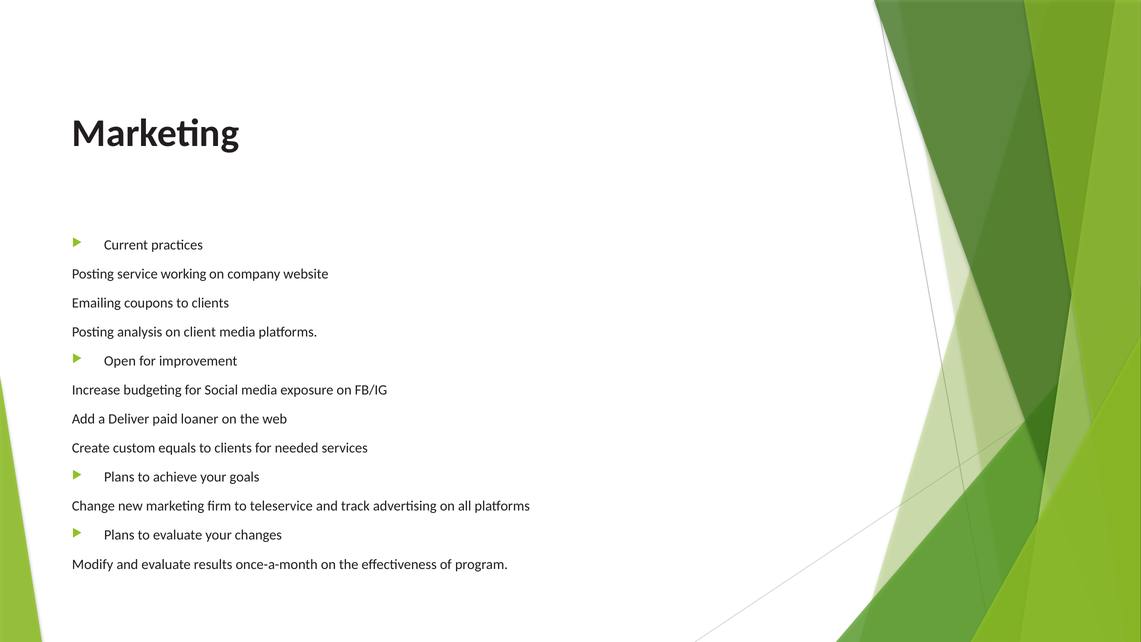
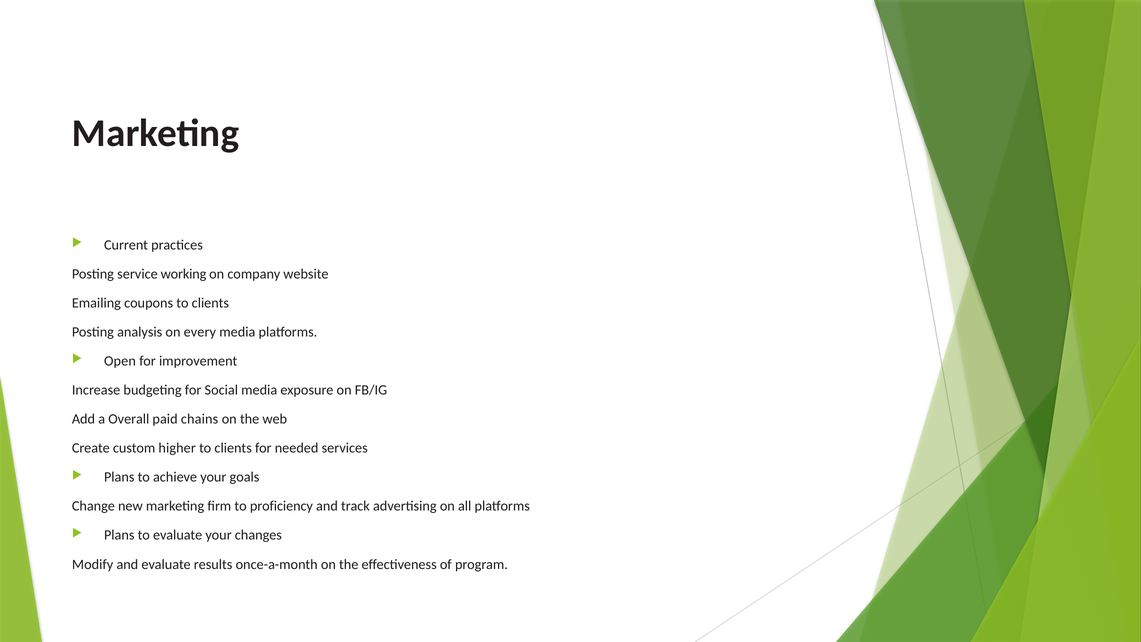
client: client -> every (200, 332)
Deliver: Deliver -> Overall (129, 419)
loaner: loaner -> chains (200, 419)
equals: equals -> higher (177, 448)
teleservice: teleservice -> proficiency (281, 506)
